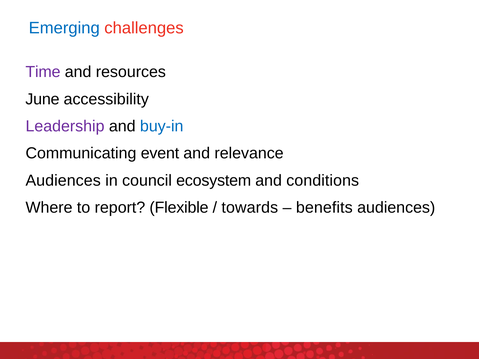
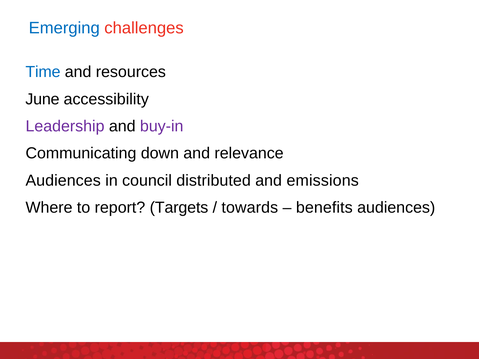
Time colour: purple -> blue (43, 72)
buy-in colour: blue -> purple (162, 126)
event: event -> down (160, 153)
ecosystem: ecosystem -> distributed (214, 181)
conditions: conditions -> emissions (323, 181)
Flexible: Flexible -> Targets (179, 208)
